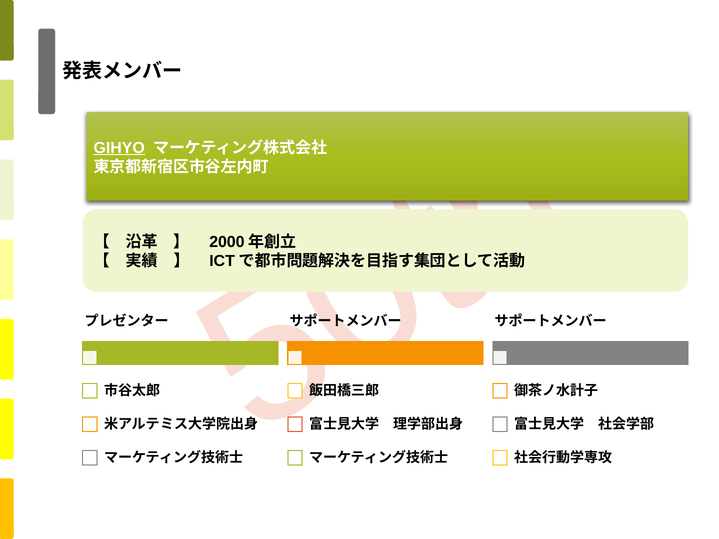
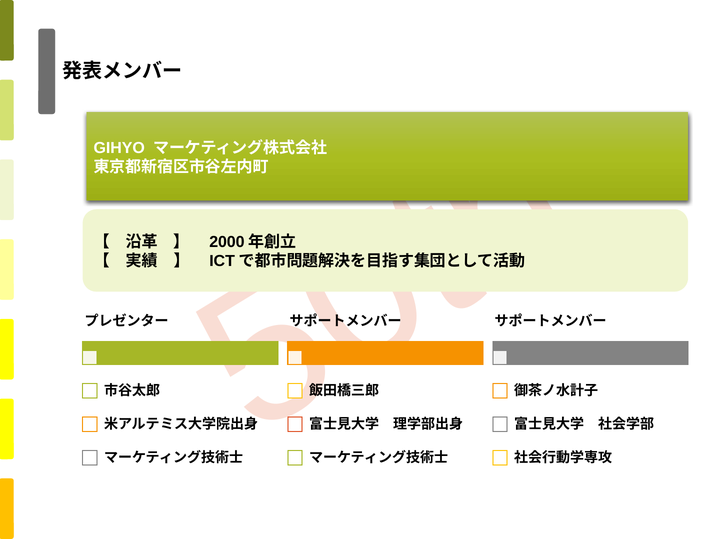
GIHYO underline: present -> none (119, 148)
